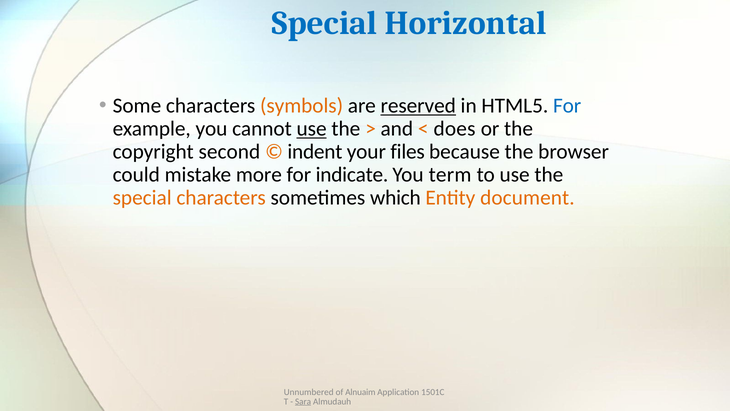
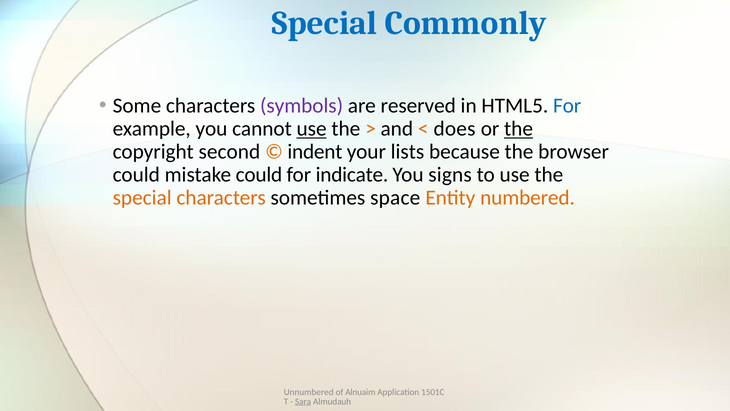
Horizontal: Horizontal -> Commonly (466, 23)
symbols colour: orange -> purple (302, 106)
reserved underline: present -> none (418, 106)
the underline: none -> present (519, 129)
files: files -> lists (407, 152)
mistake more: more -> could (259, 175)
term: term -> signs (450, 175)
which: which -> space (395, 198)
document: document -> numbered (528, 198)
